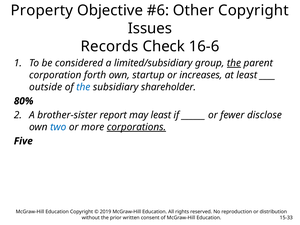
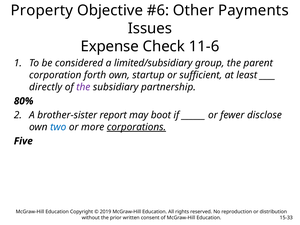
Other Copyright: Copyright -> Payments (253, 11)
Records: Records -> Expense (110, 47)
16-6: 16-6 -> 11-6 (204, 47)
the underline: present -> none (234, 63)
increases: increases -> sufficient (201, 75)
outside: outside -> directly (46, 87)
the colour: blue -> purple (83, 87)
shareholder: shareholder -> partnership (168, 87)
may least: least -> boot (161, 115)
